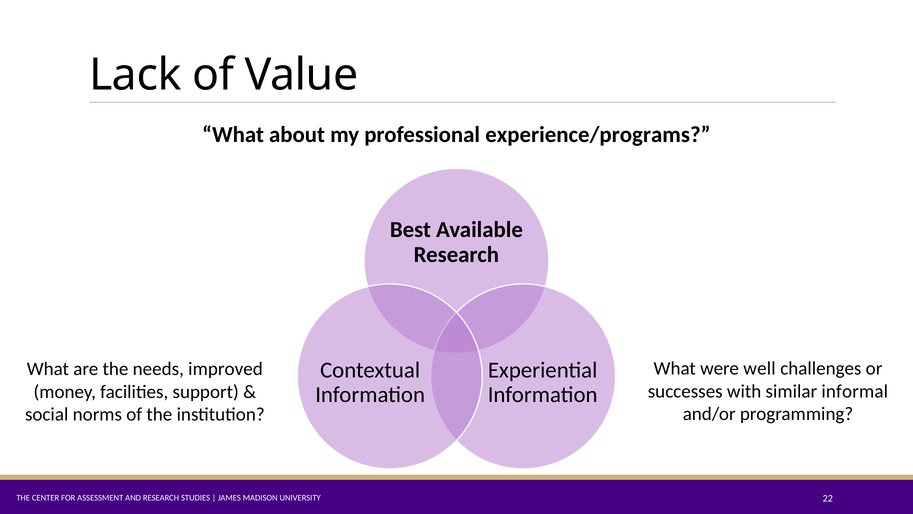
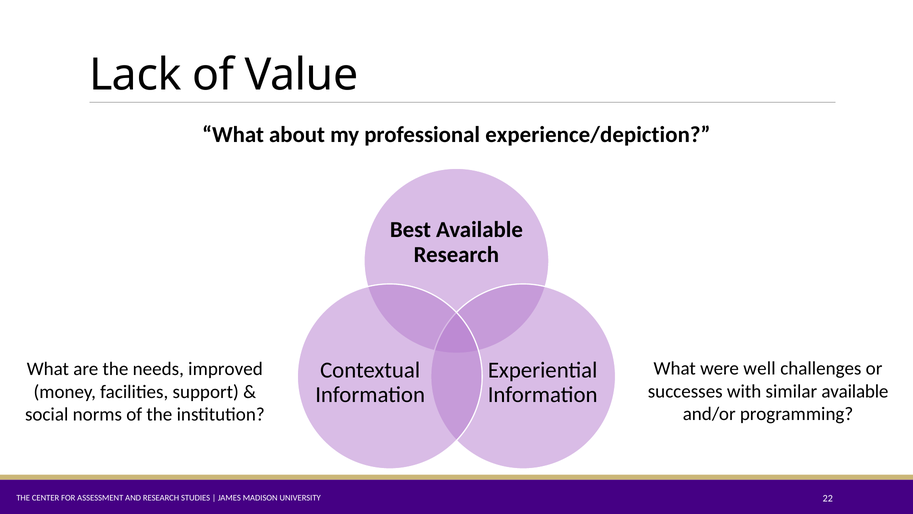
experience/programs: experience/programs -> experience/depiction (598, 135)
similar informal: informal -> available (855, 391)
